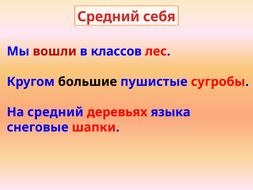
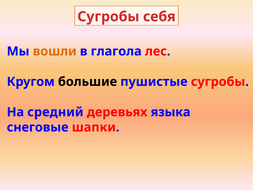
Средний: Средний -> Сугробы (108, 17)
вошли colour: red -> orange (55, 51)
классов: классов -> глагола (116, 51)
